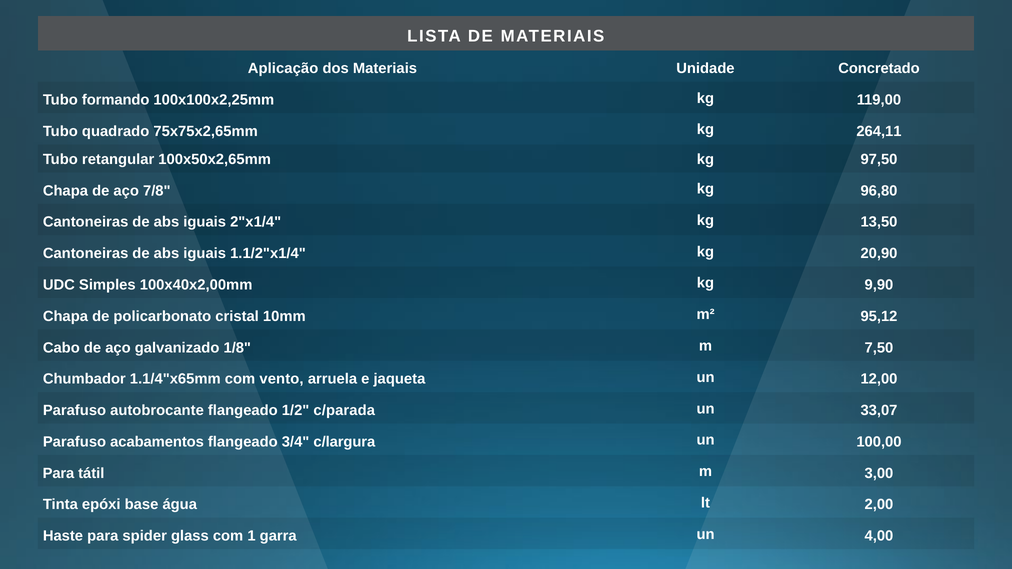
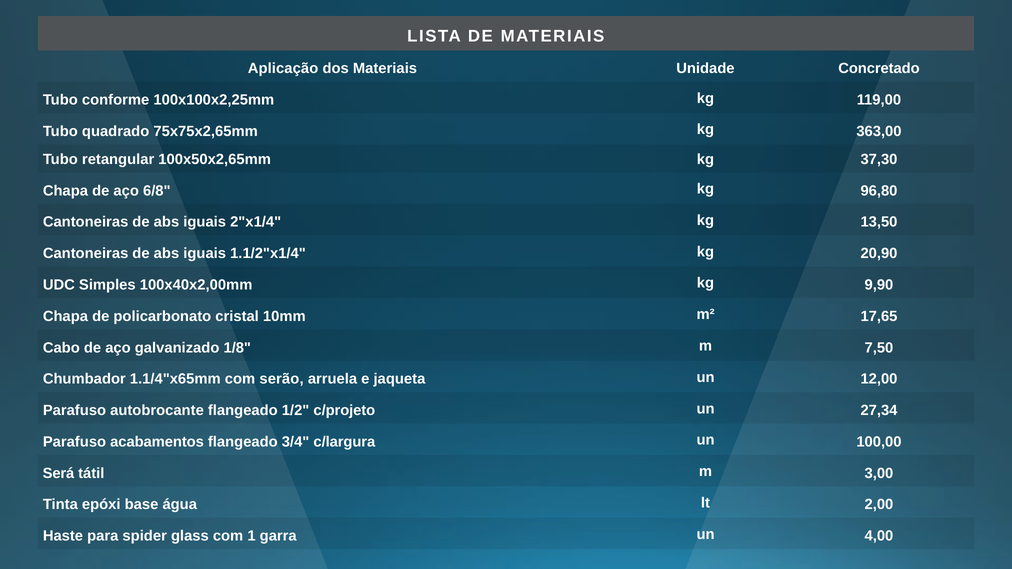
formando: formando -> conforme (116, 100)
264,11: 264,11 -> 363,00 (879, 131)
97,50: 97,50 -> 37,30 (879, 159)
7/8: 7/8 -> 6/8 (157, 191)
95,12: 95,12 -> 17,65 (879, 316)
vento: vento -> serão (281, 379)
c/parada: c/parada -> c/projeto (344, 411)
33,07: 33,07 -> 27,34 (879, 411)
Para: Para -> Será (59, 473)
